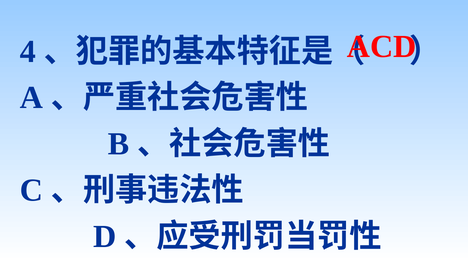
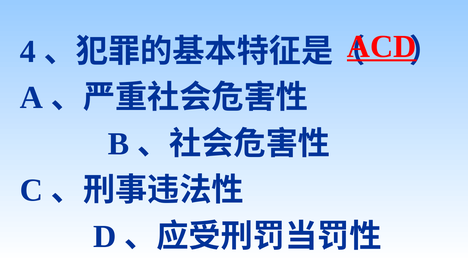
ACD underline: none -> present (382, 47)
